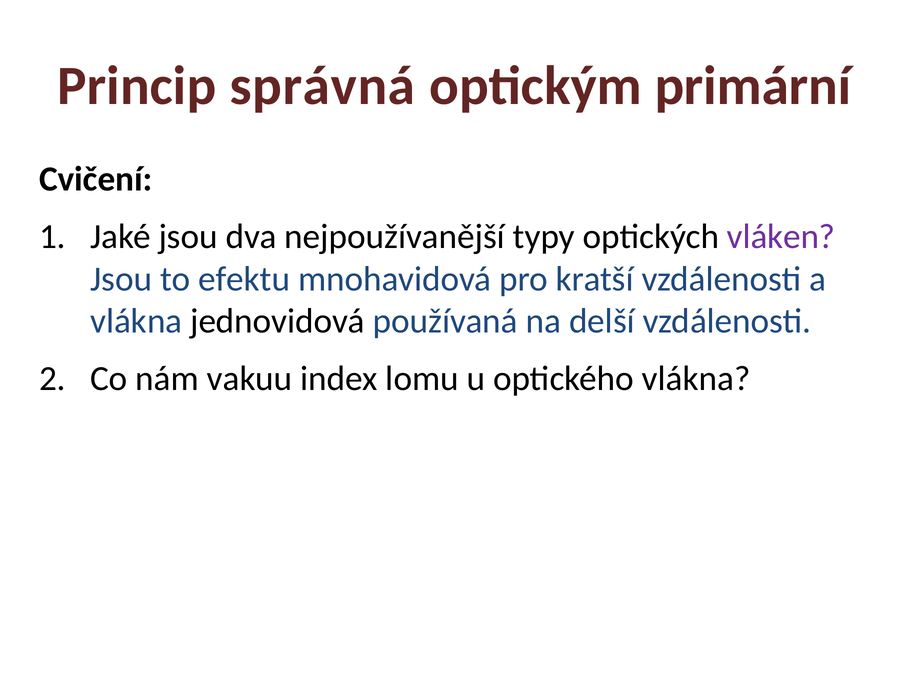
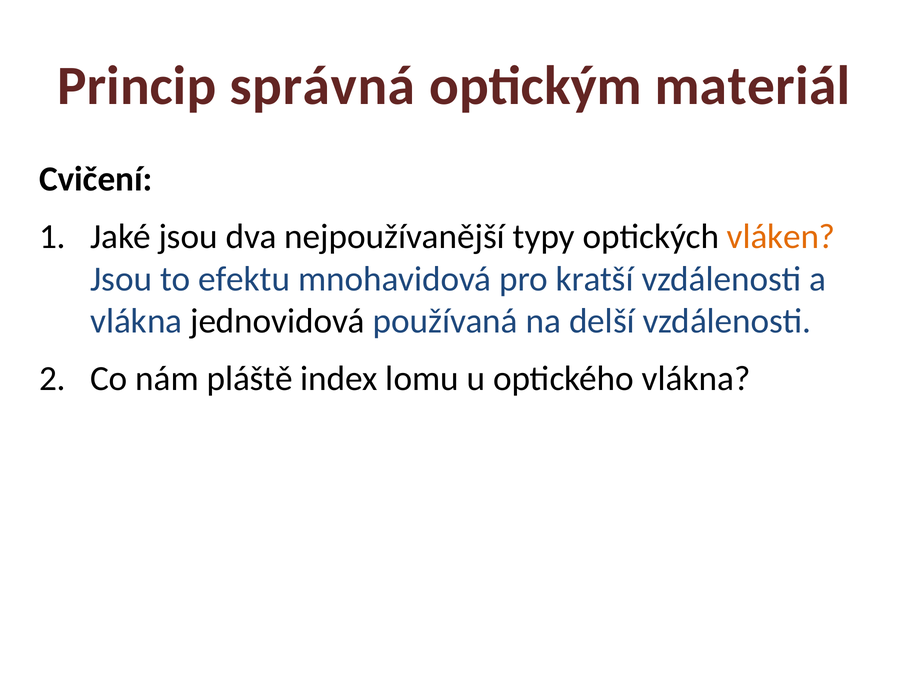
primární: primární -> materiál (753, 86)
vláken colour: purple -> orange (781, 237)
vakuu: vakuu -> pláště (250, 379)
